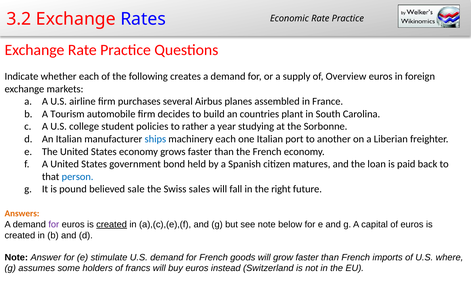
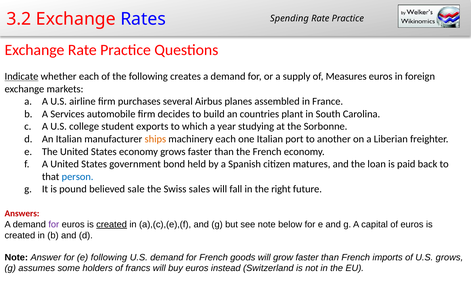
Economic: Economic -> Spending (289, 18)
Indicate underline: none -> present (22, 76)
Overview: Overview -> Measures (346, 76)
Tourism: Tourism -> Services (67, 114)
policies: policies -> exports (152, 127)
rather: rather -> which (195, 127)
ships colour: blue -> orange (155, 139)
Answers colour: orange -> red (22, 214)
e stimulate: stimulate -> following (109, 258)
U.S where: where -> grows (449, 258)
